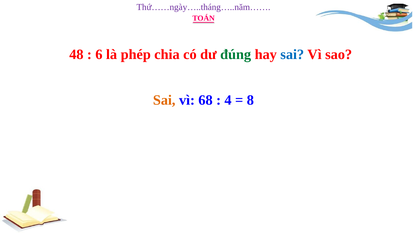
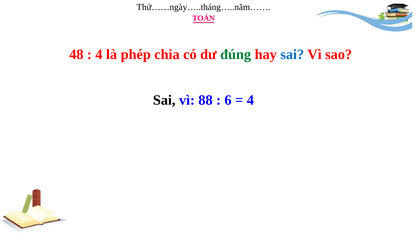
Thứ……ngày…..tháng…..năm…… colour: purple -> black (203, 7)
6: 6 -> 4 (99, 55)
Sai colour: orange -> black (164, 100)
68: 68 -> 88 (206, 100)
4: 4 -> 6 (228, 100)
8: 8 -> 4 (250, 100)
